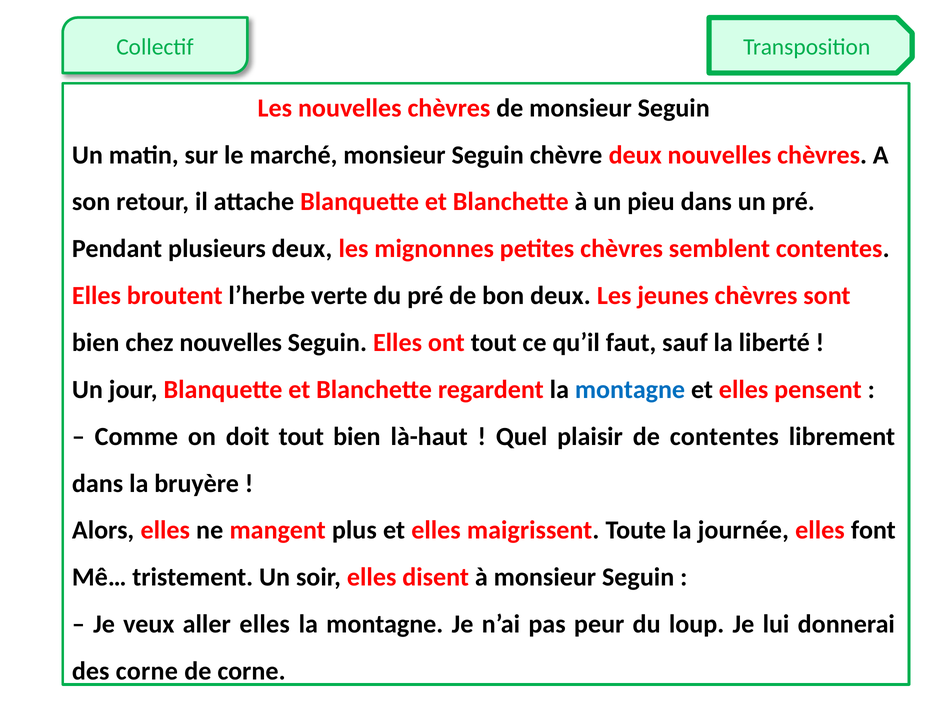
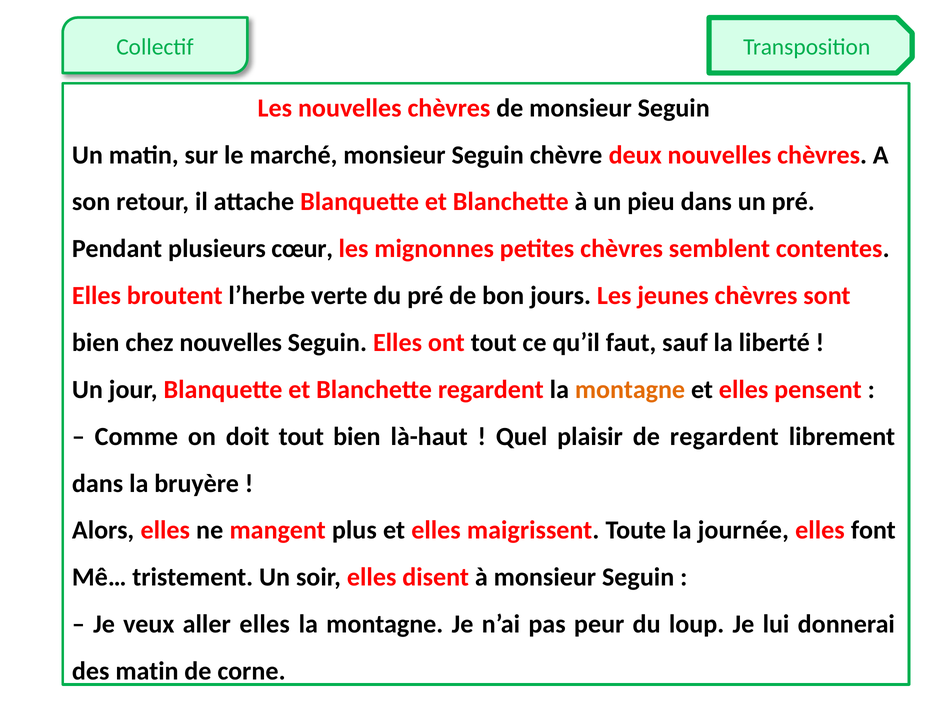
plusieurs deux: deux -> cœur (302, 249)
bon deux: deux -> jours (561, 296)
montagne colour: blue -> orange (630, 389)
de contentes: contentes -> regardent (724, 436)
des corne: corne -> matin (147, 671)
